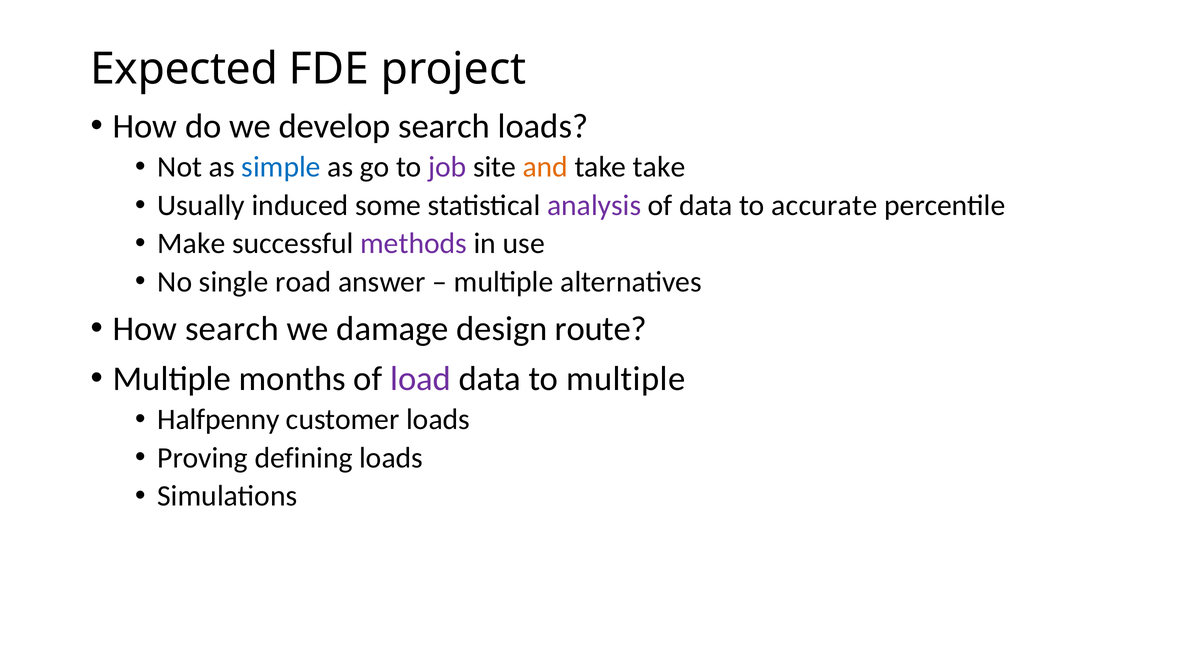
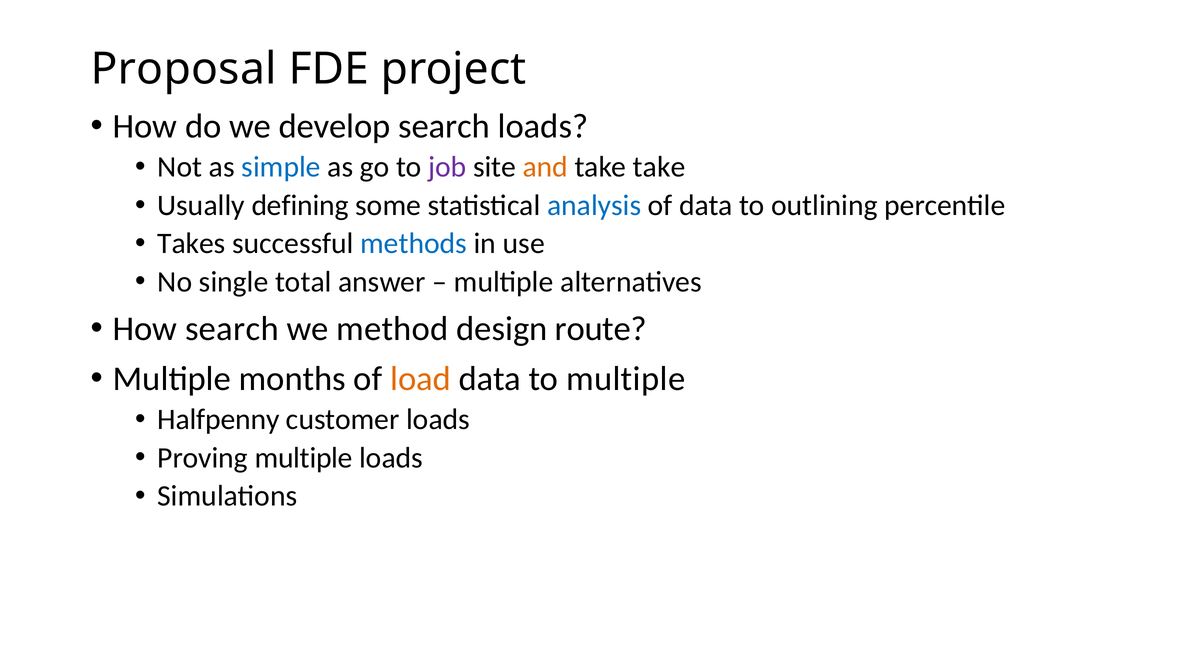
Expected: Expected -> Proposal (184, 69)
induced: induced -> defining (300, 205)
analysis colour: purple -> blue (594, 205)
accurate: accurate -> outlining (824, 205)
Make: Make -> Takes (191, 244)
methods colour: purple -> blue (414, 244)
road: road -> total (303, 282)
damage: damage -> method (392, 329)
load colour: purple -> orange (421, 379)
Proving defining: defining -> multiple (304, 458)
